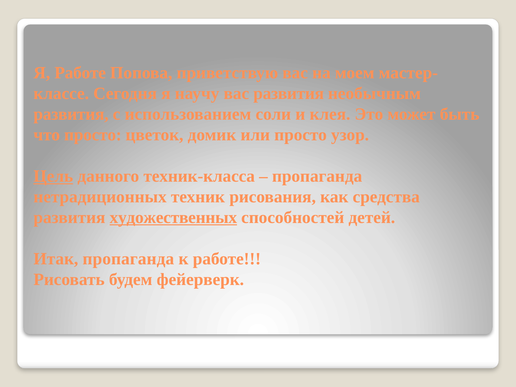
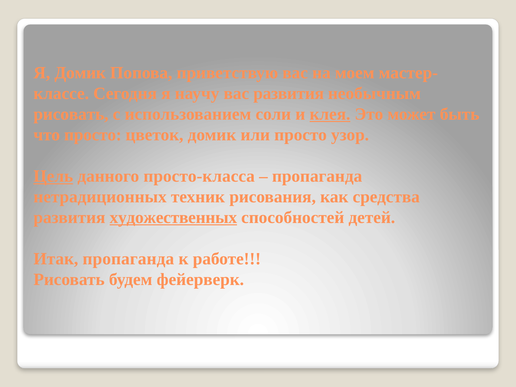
Я Работе: Работе -> Домик (80, 73)
развития: развития -> рисовать (71, 114)
клея underline: none -> present (330, 114)
техник-класса: техник-класса -> просто-класса (199, 176)
